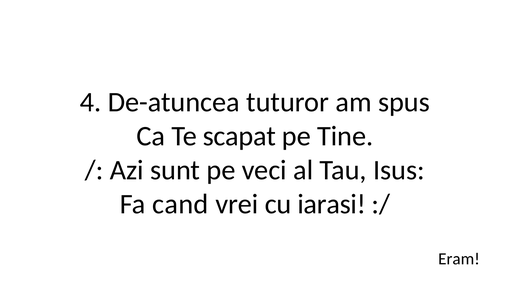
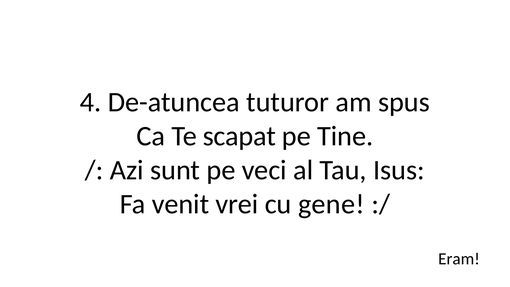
cand: cand -> venit (181, 204)
iarasi: iarasi -> gene (331, 204)
